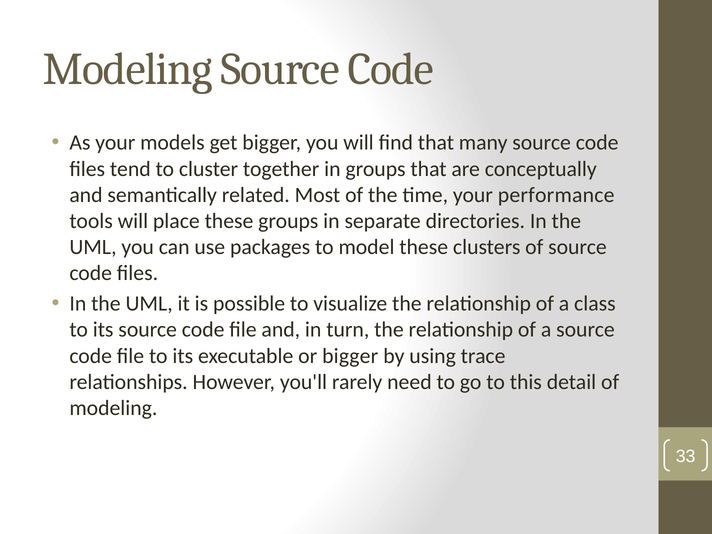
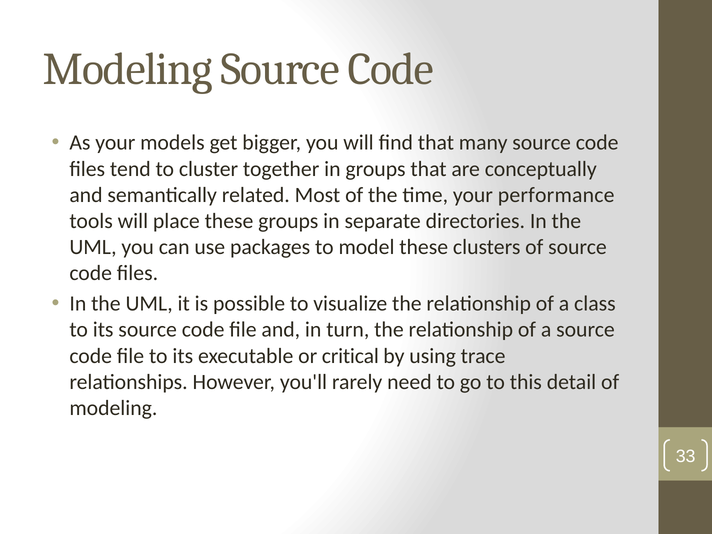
or bigger: bigger -> critical (350, 356)
